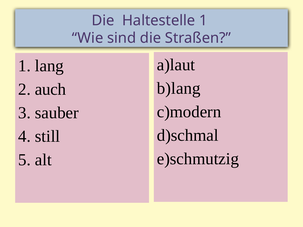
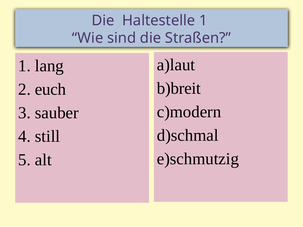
b)lang: b)lang -> b)breit (179, 88)
auch: auch -> euch (50, 89)
